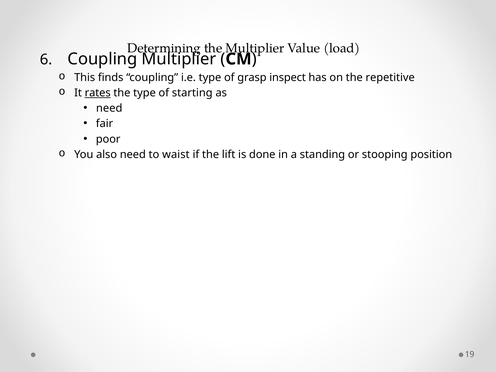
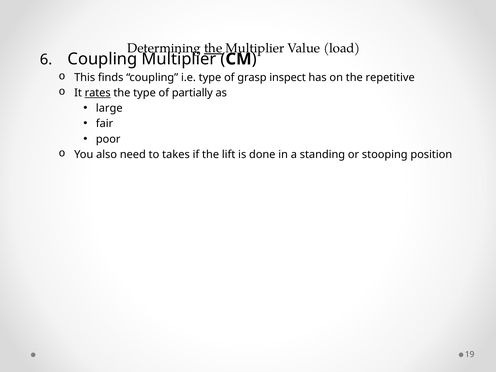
the underline: none -> present (213, 48)
starting: starting -> partially (192, 93)
need: need -> large (109, 108)
waist: waist -> takes (176, 155)
